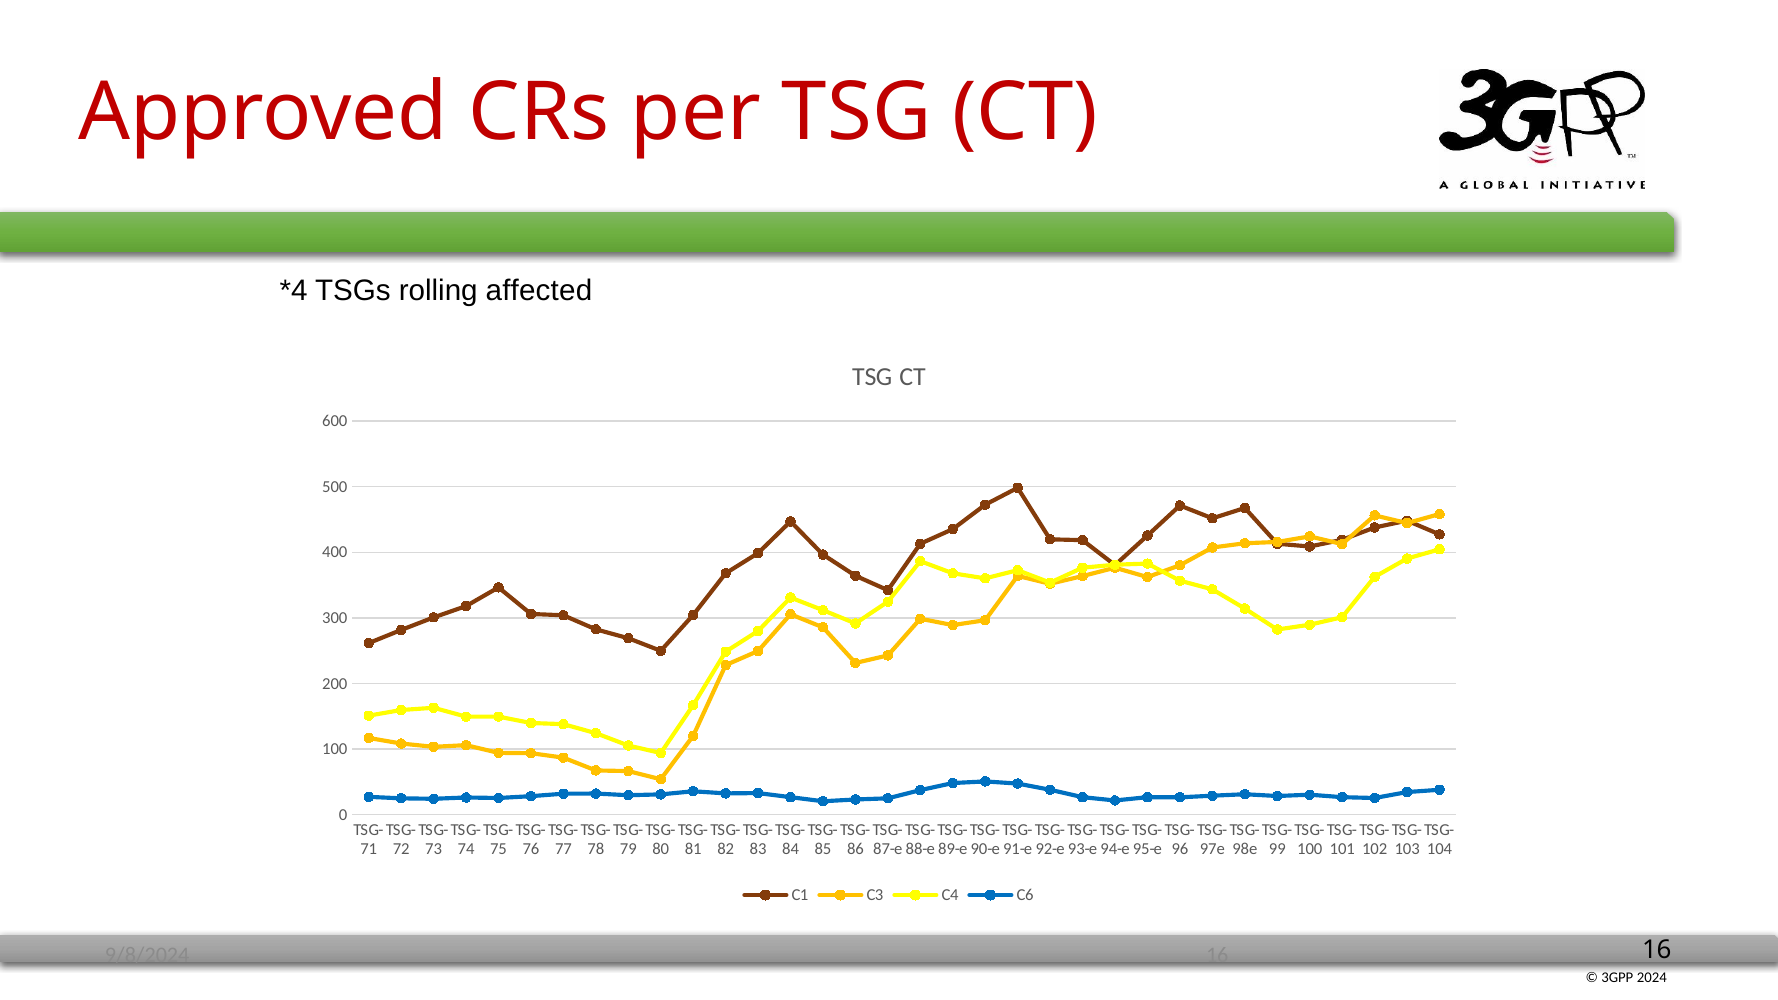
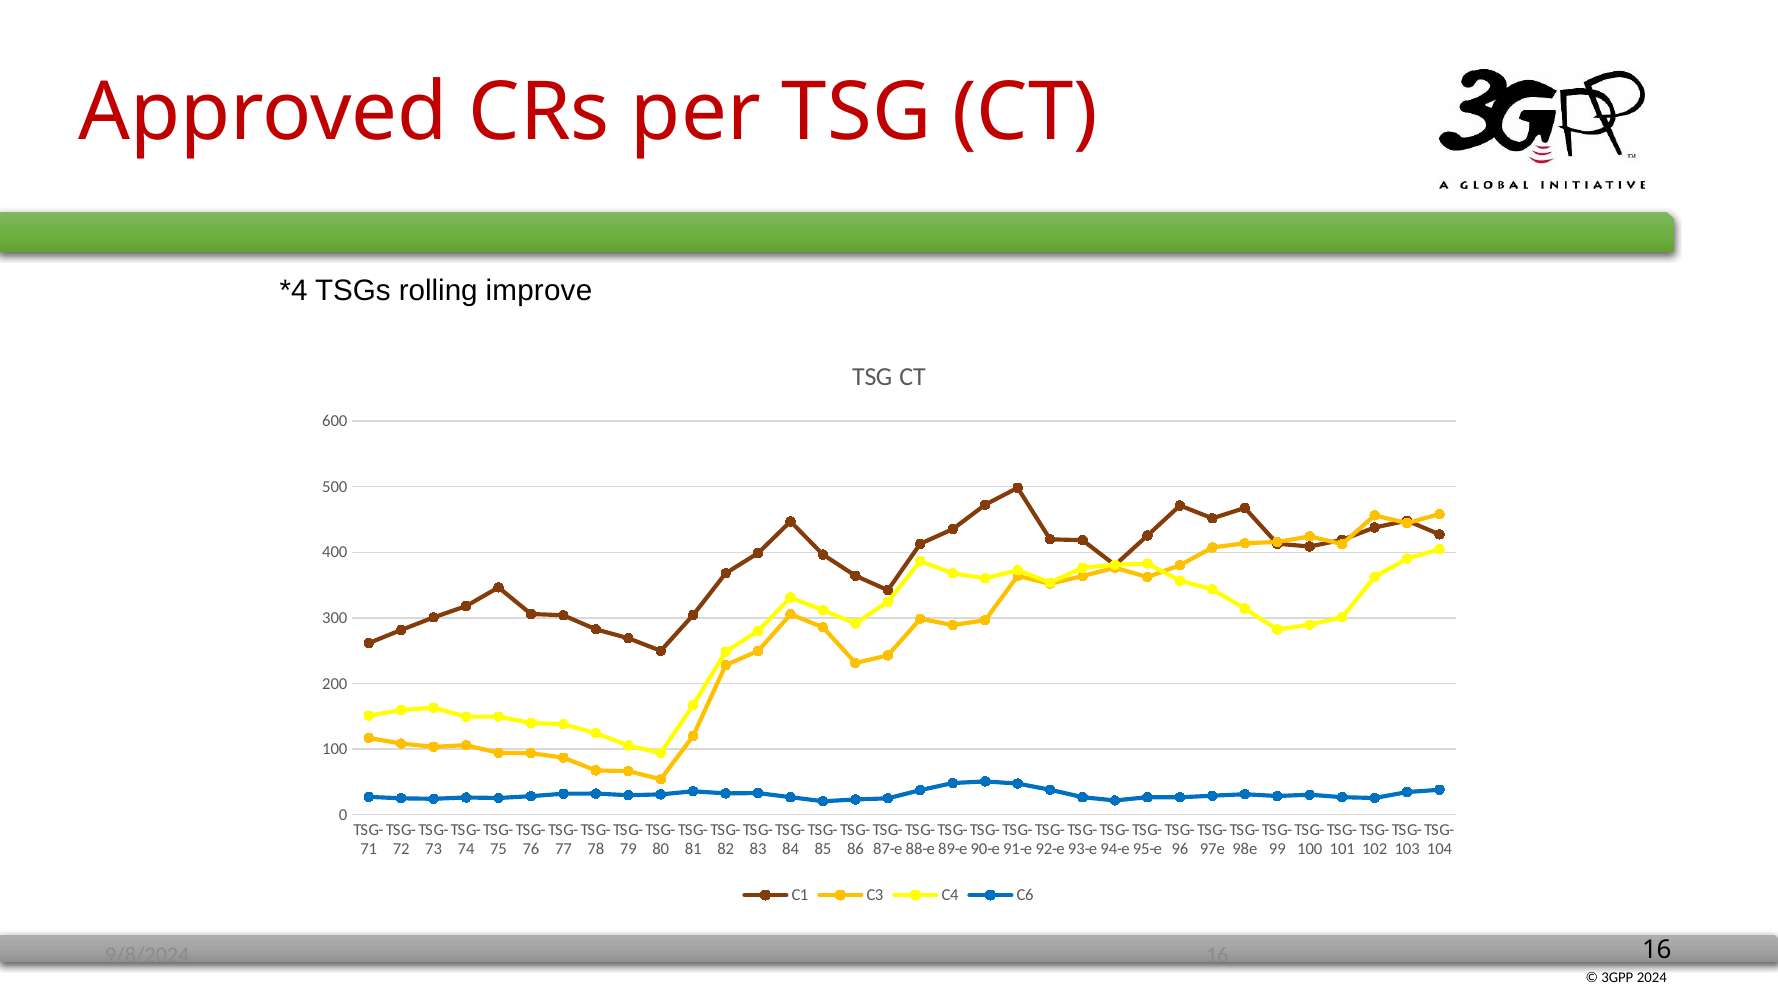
affected: affected -> improve (539, 290)
